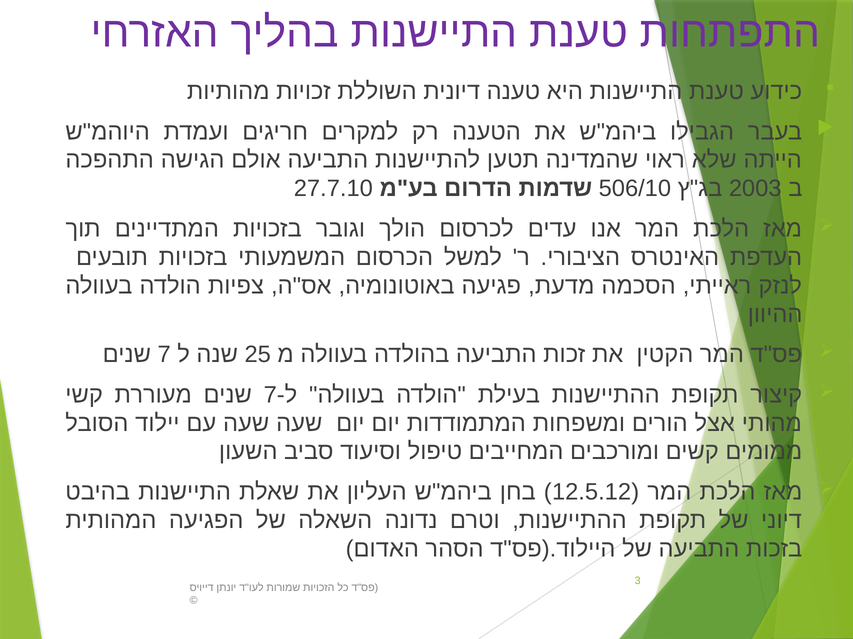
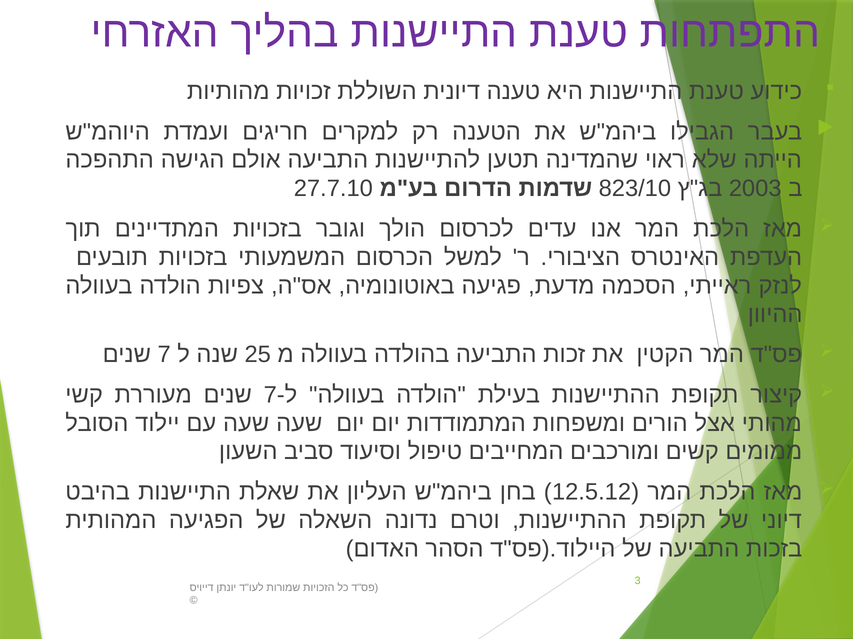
506/10: 506/10 -> 823/10 (635, 189)
